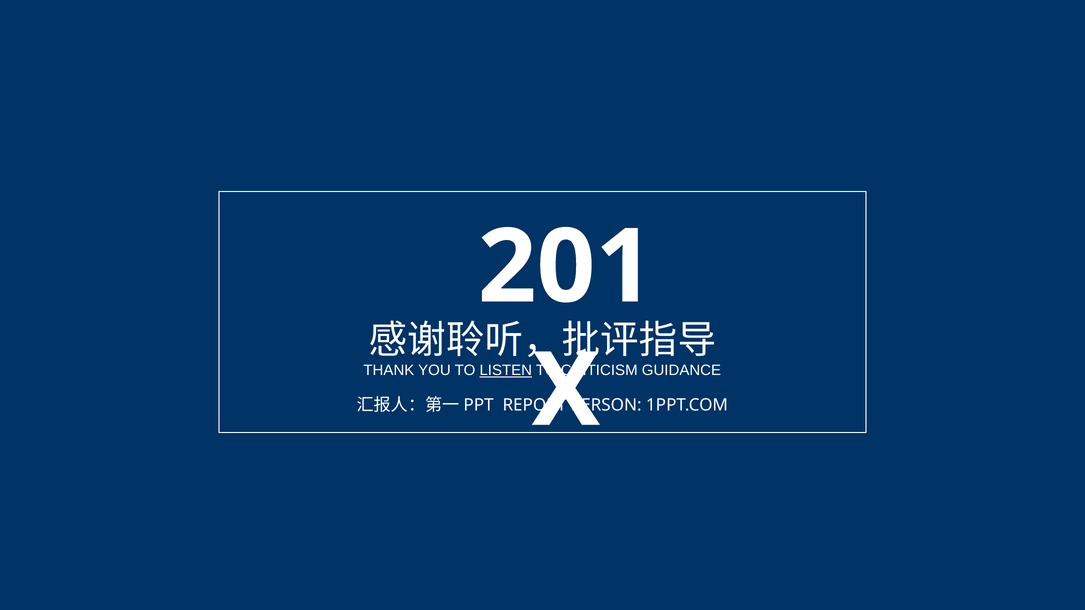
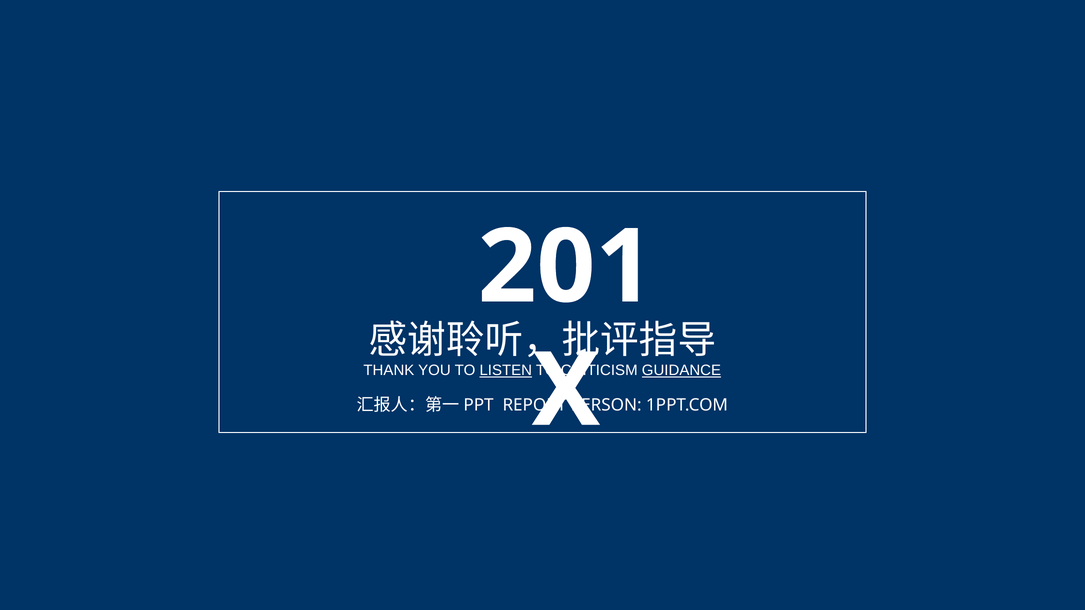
GUIDANCE underline: none -> present (681, 371)
